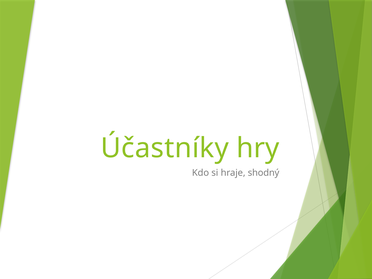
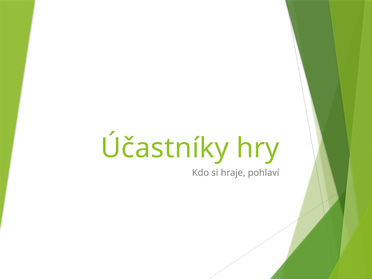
shodný: shodný -> pohlaví (264, 173)
